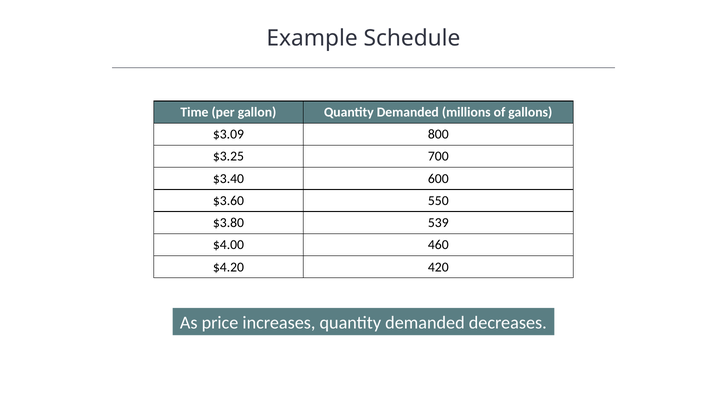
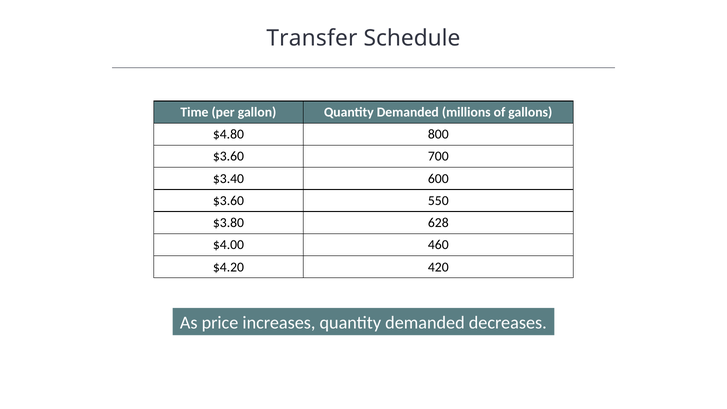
Example: Example -> Transfer (312, 38)
$3.09: $3.09 -> $4.80 (228, 134)
$3.25: $3.25 -> $3.60 (228, 156)
539: 539 -> 628 (438, 223)
